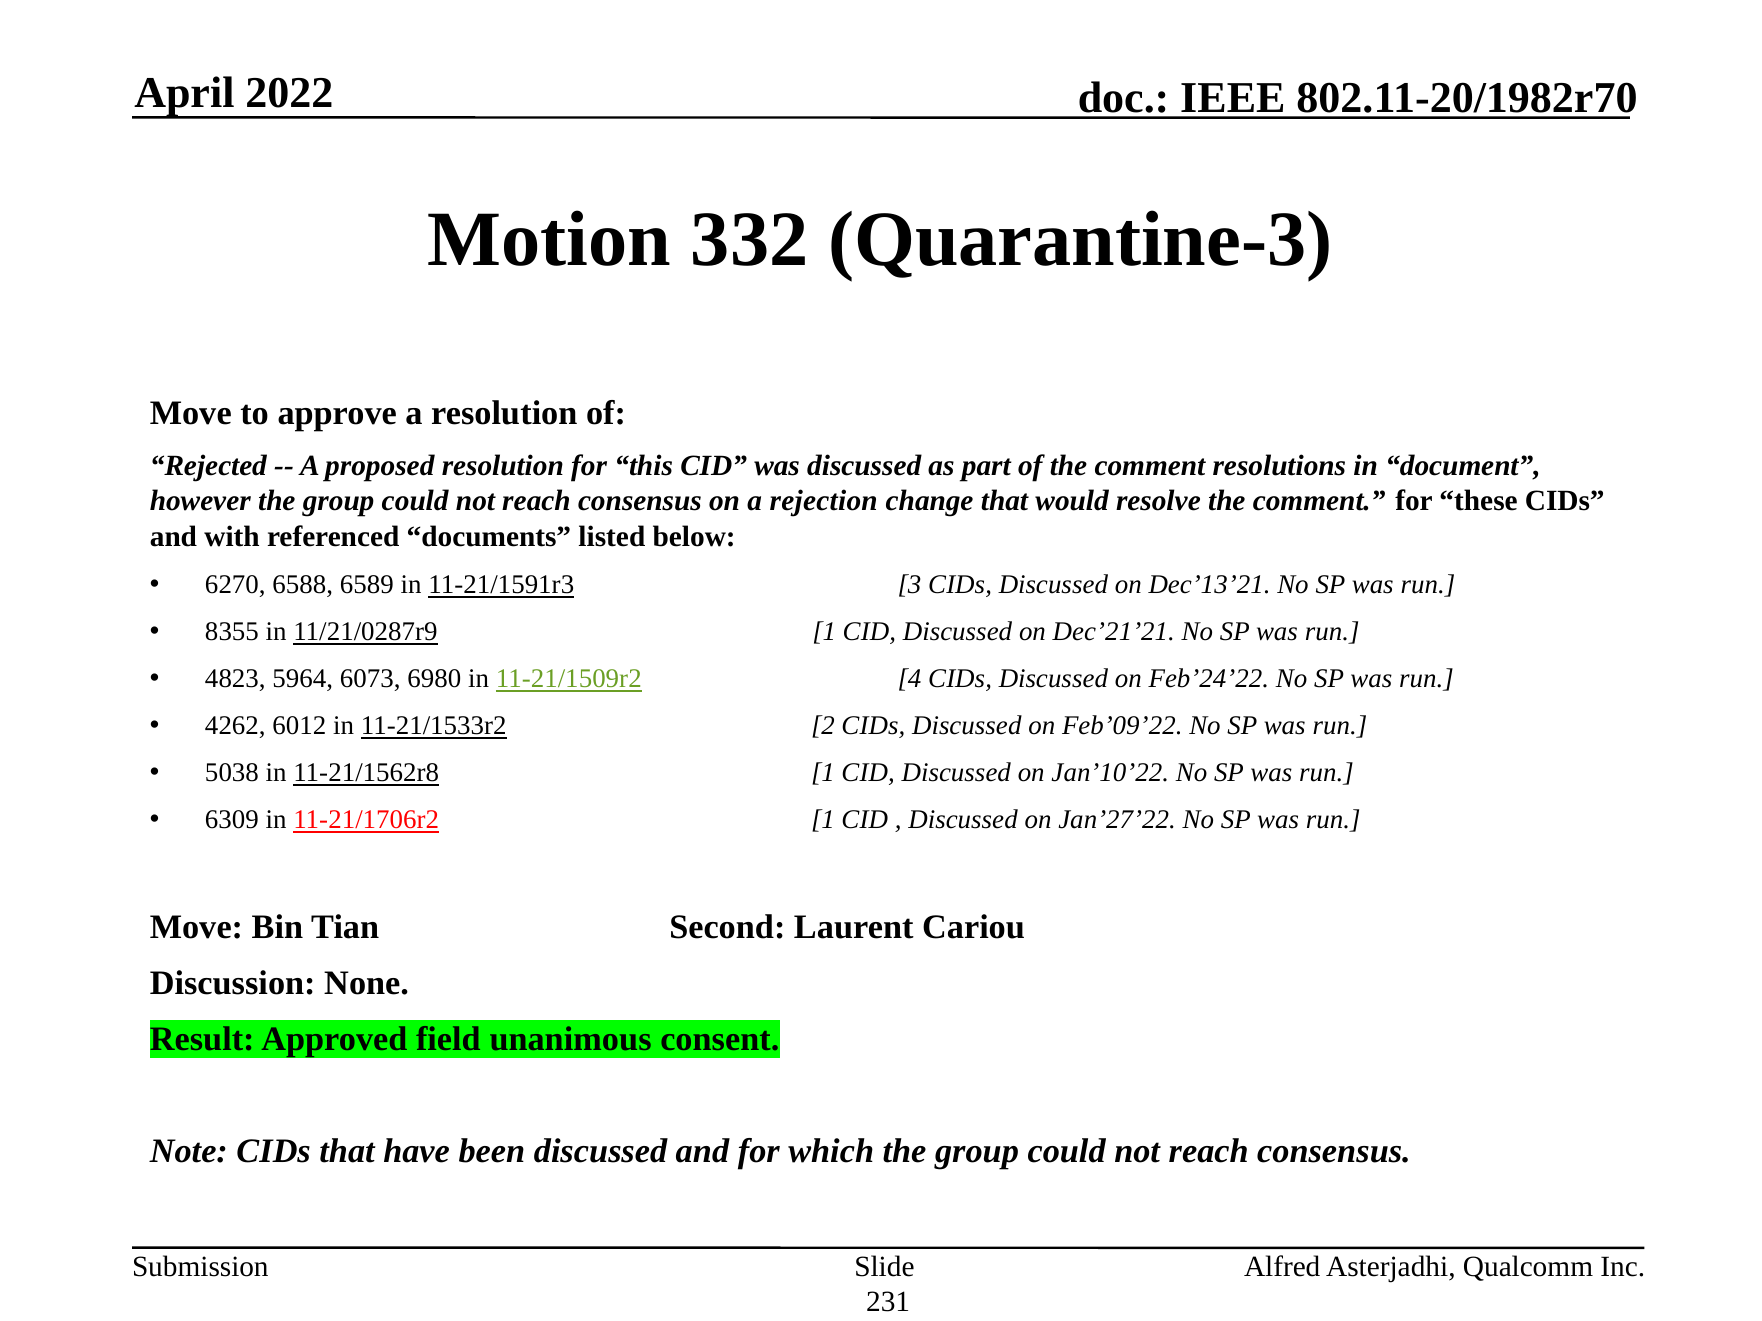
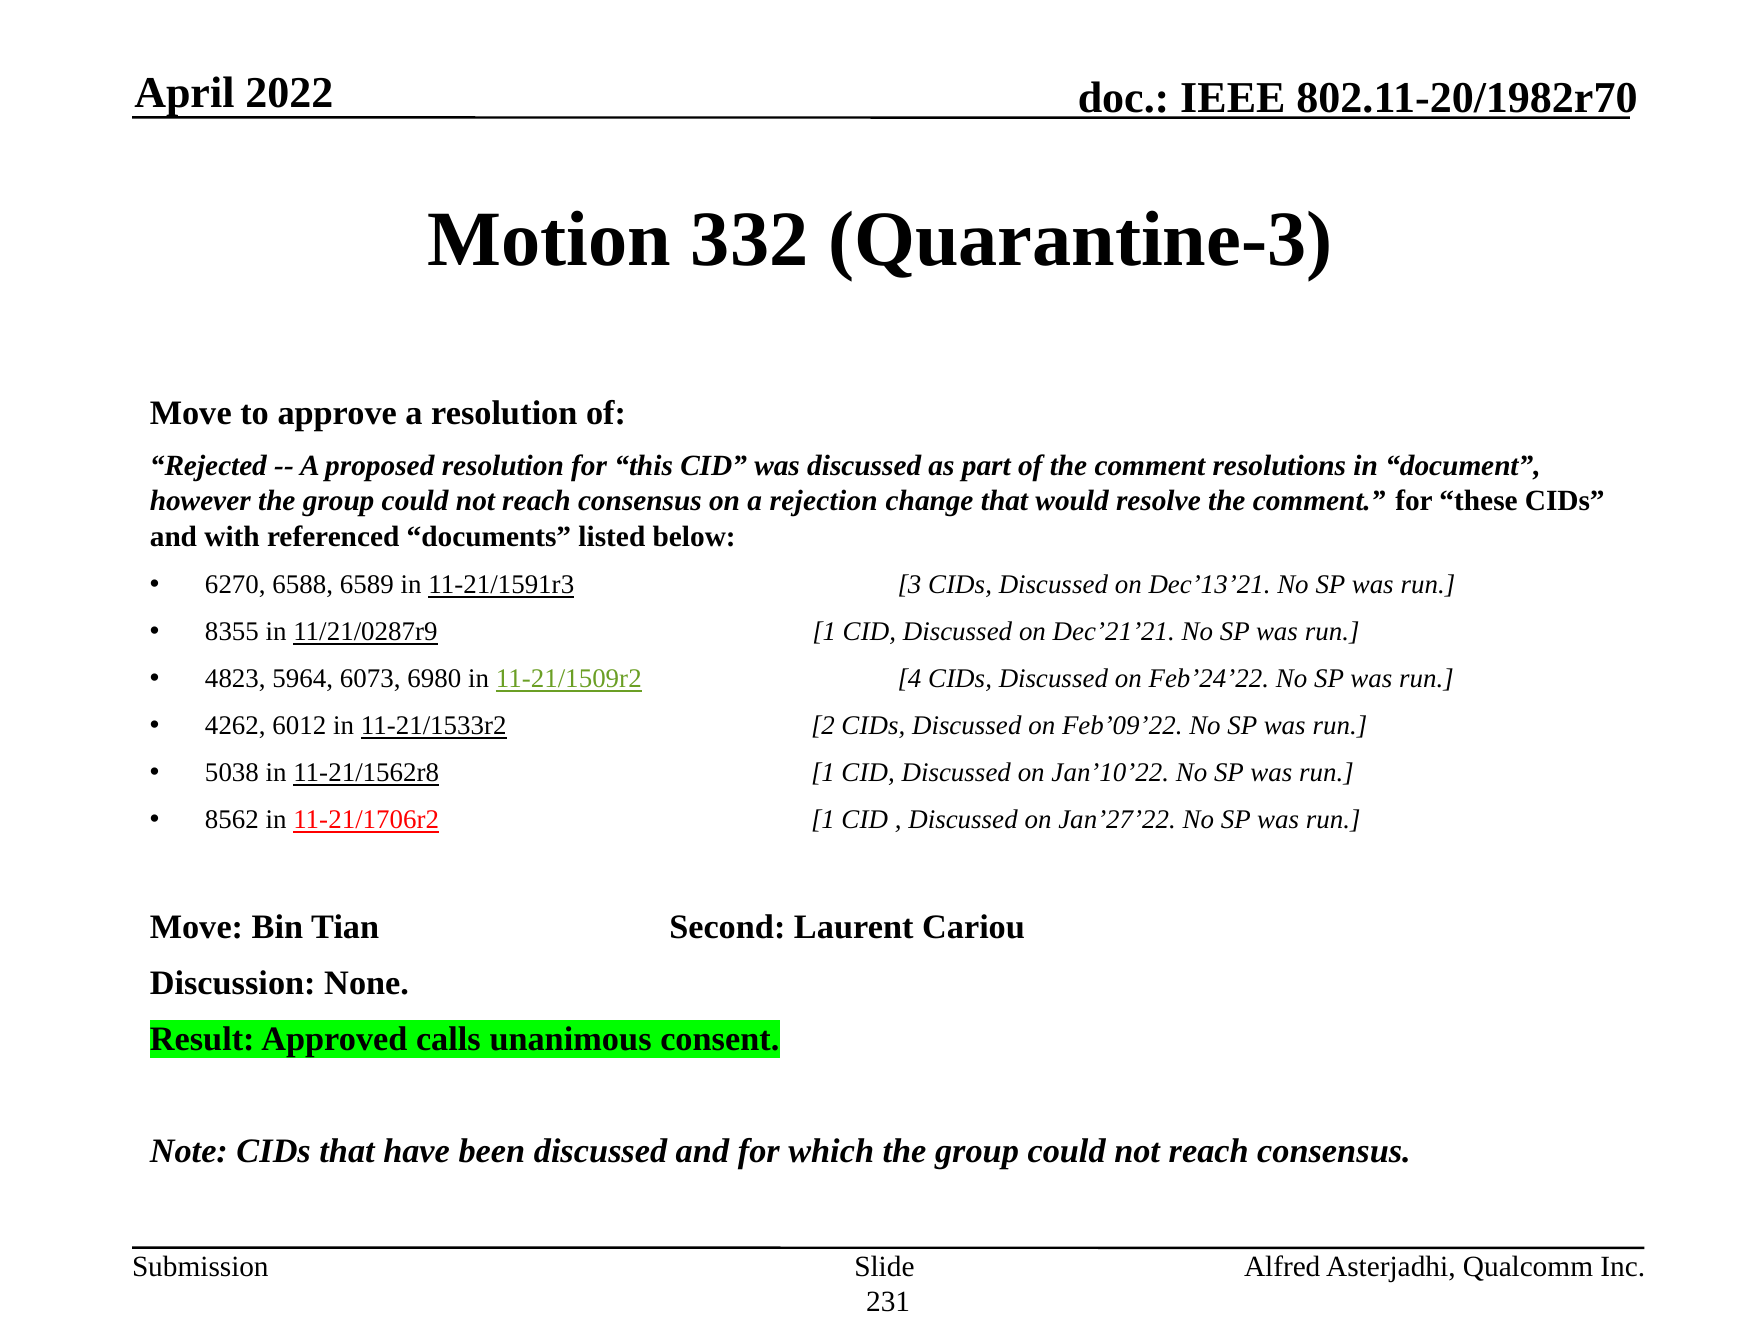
6309: 6309 -> 8562 (232, 820)
field: field -> calls (448, 1040)
